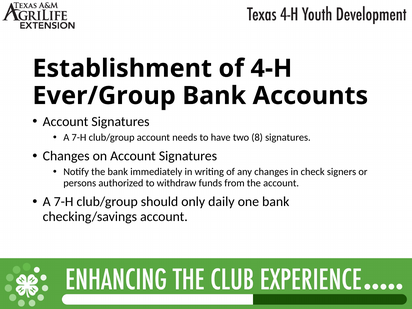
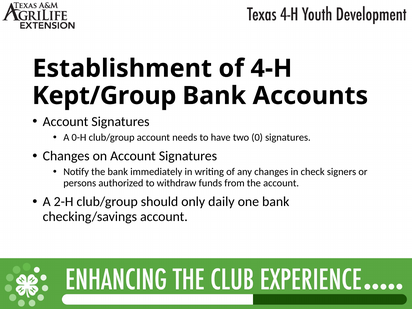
Ever/Group: Ever/Group -> Kept/Group (104, 96)
7-H: 7-H -> 0-H (79, 137)
8: 8 -> 0 (257, 137)
7-H: 7-H -> 2-H (64, 202)
